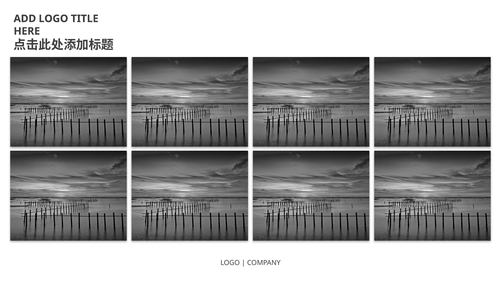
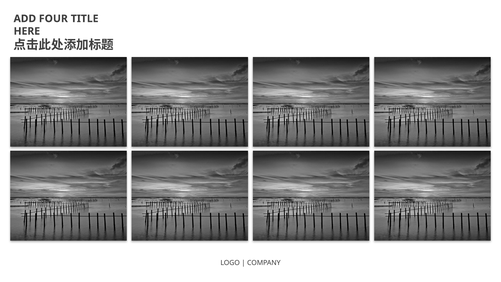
ADD LOGO: LOGO -> FOUR (53, 19)
